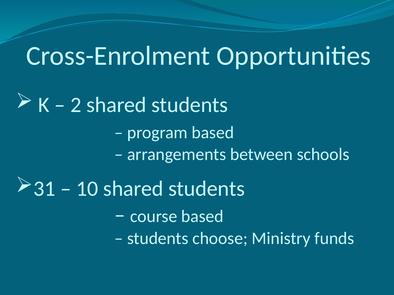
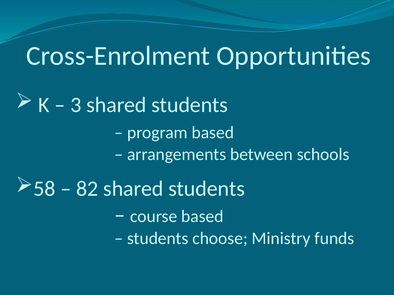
2: 2 -> 3 (76, 105)
31: 31 -> 58 (44, 189)
10: 10 -> 82 (87, 189)
